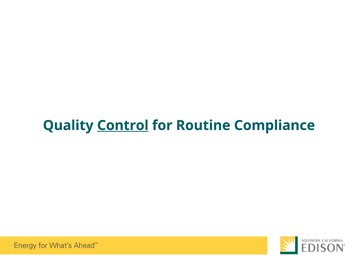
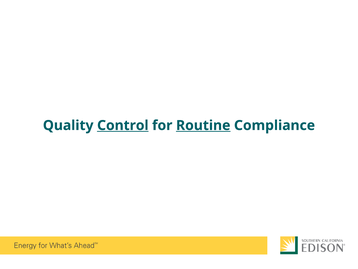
Routine underline: none -> present (203, 125)
